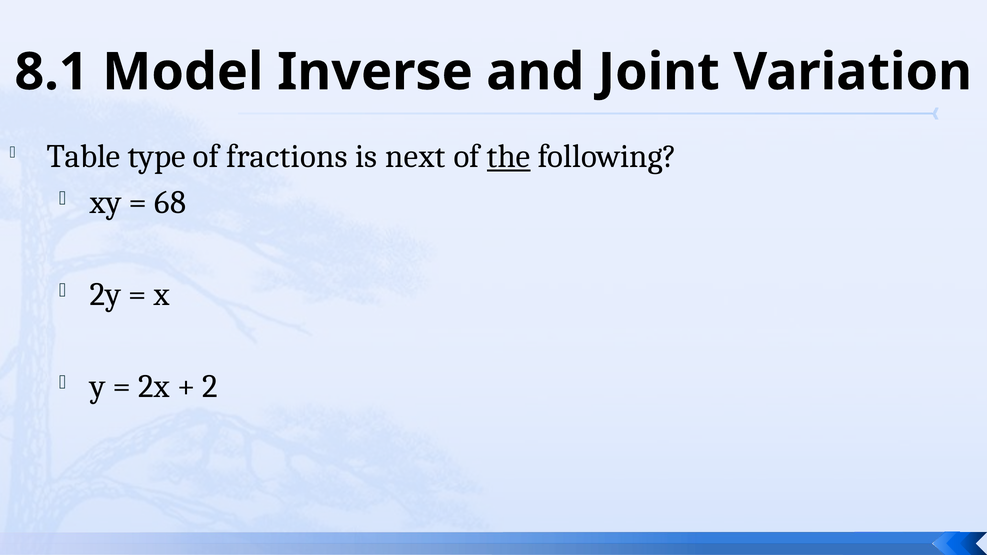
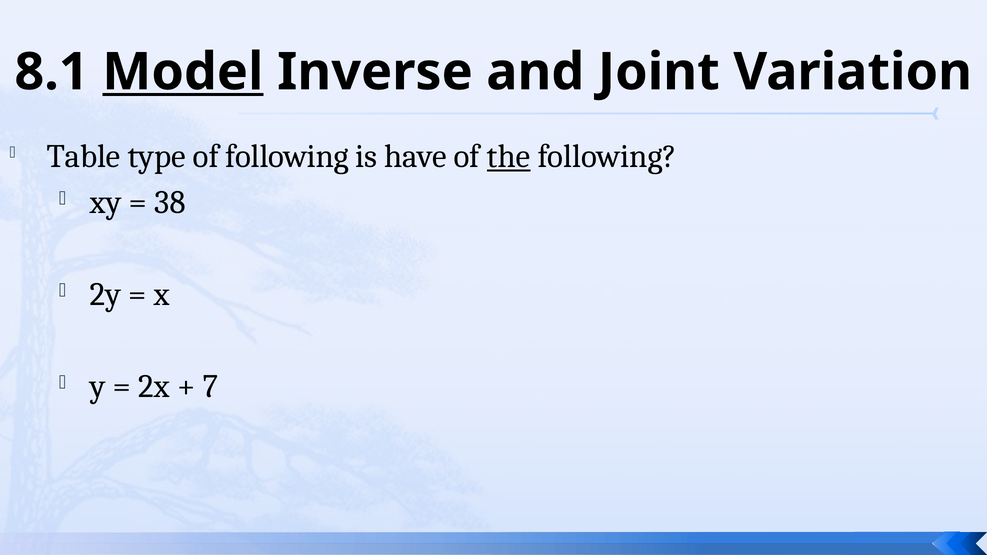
Model underline: none -> present (183, 72)
of fractions: fractions -> following (287, 156)
next: next -> have (416, 156)
68: 68 -> 38 (170, 203)
2: 2 -> 7 (210, 387)
